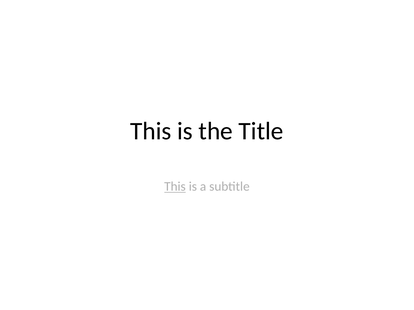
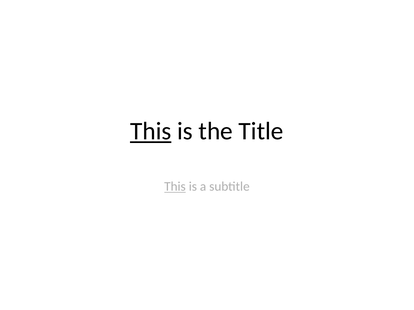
This underline: none -> present (151, 131)
